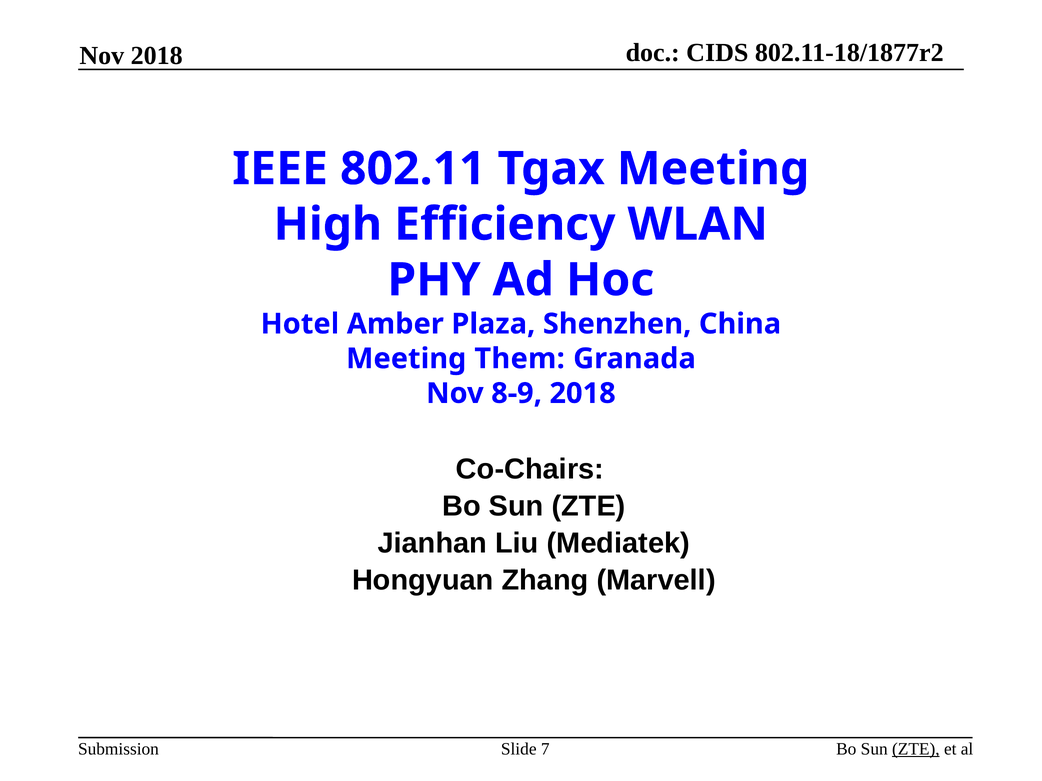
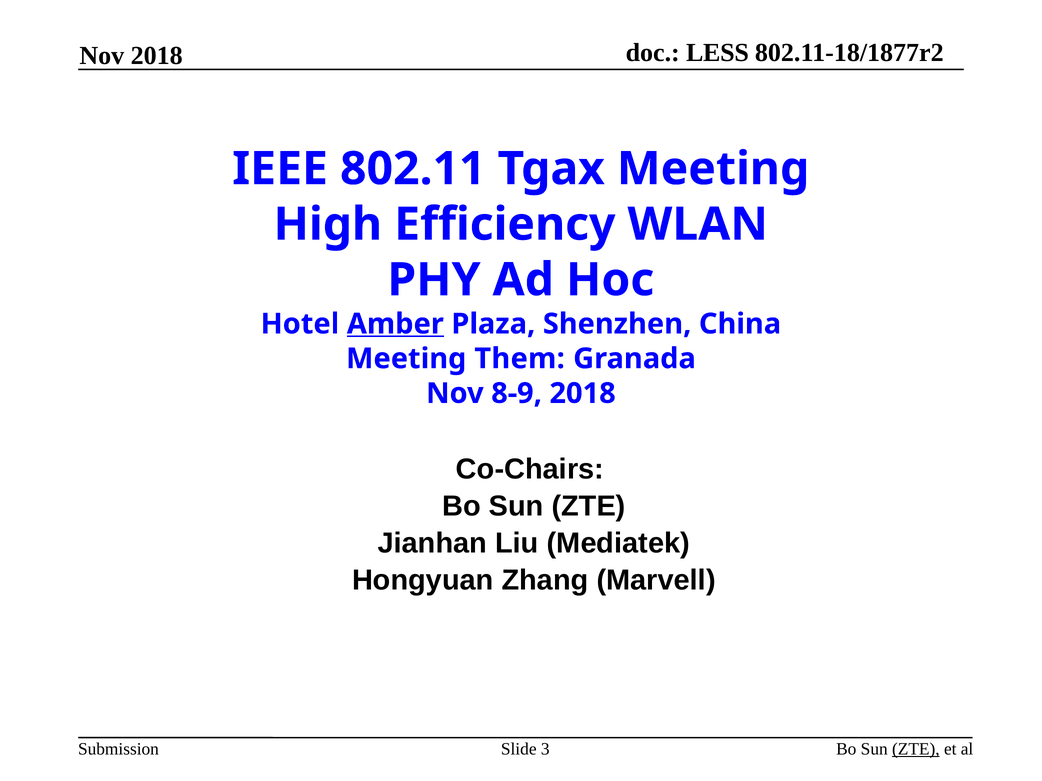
CIDS: CIDS -> LESS (717, 52)
Amber underline: none -> present (395, 324)
7: 7 -> 3 (545, 750)
